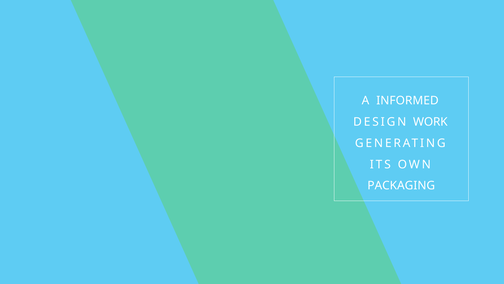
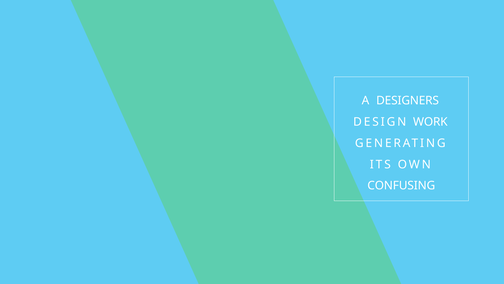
INFORMED: INFORMED -> DESIGNERS (408, 100)
PACKAGING: PACKAGING -> CONFUSING (401, 185)
